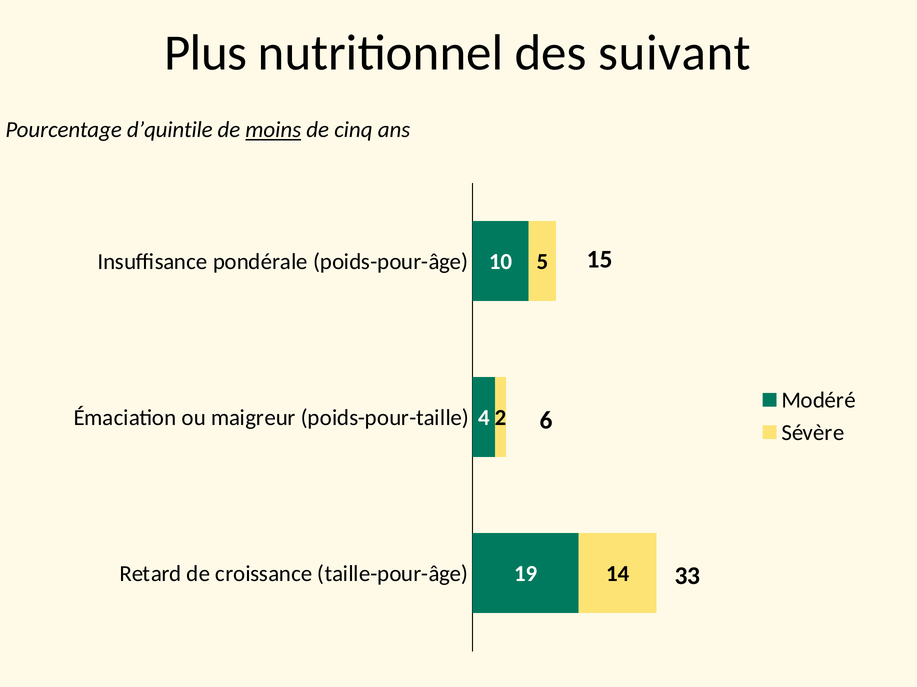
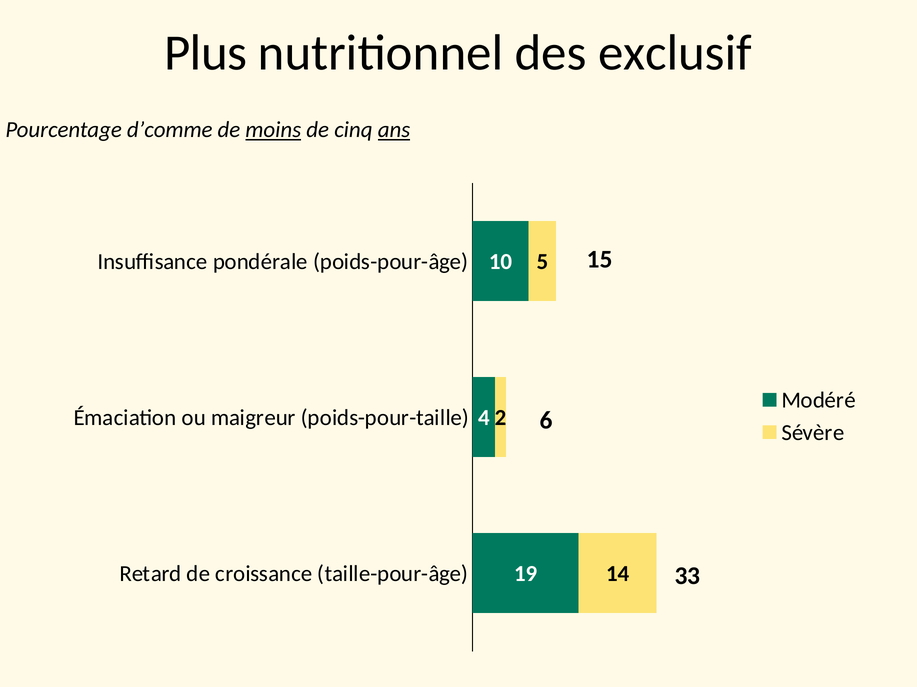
suivant: suivant -> exclusif (675, 53)
d’quintile: d’quintile -> d’comme (170, 130)
ans underline: none -> present (394, 130)
